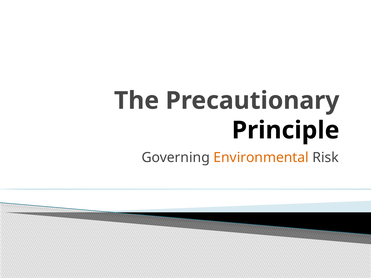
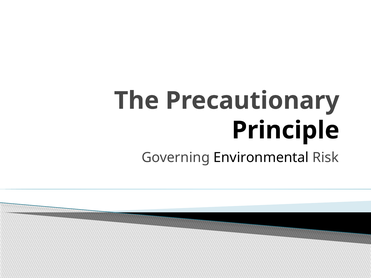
Environmental colour: orange -> black (261, 158)
